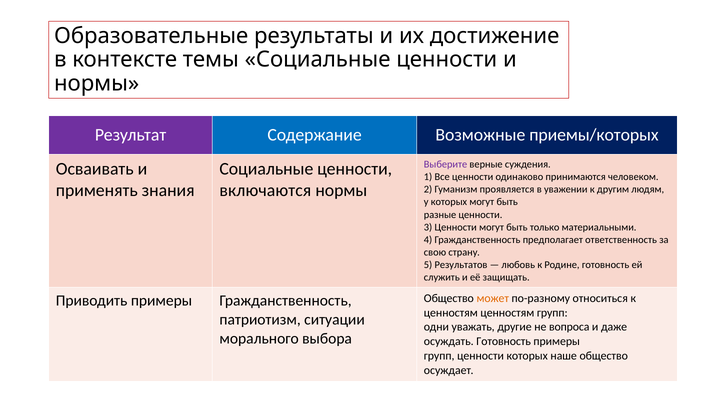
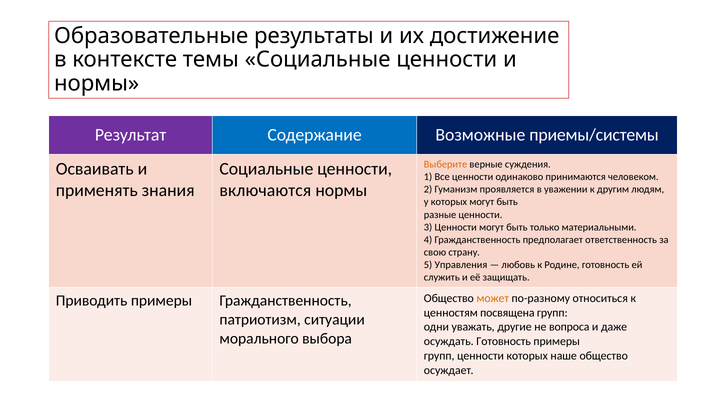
приемы/которых: приемы/которых -> приемы/системы (594, 135)
Выберите colour: purple -> orange (446, 164)
Результатов: Результатов -> Управления (461, 265)
ценностям ценностям: ценностям -> посвящена (507, 312)
